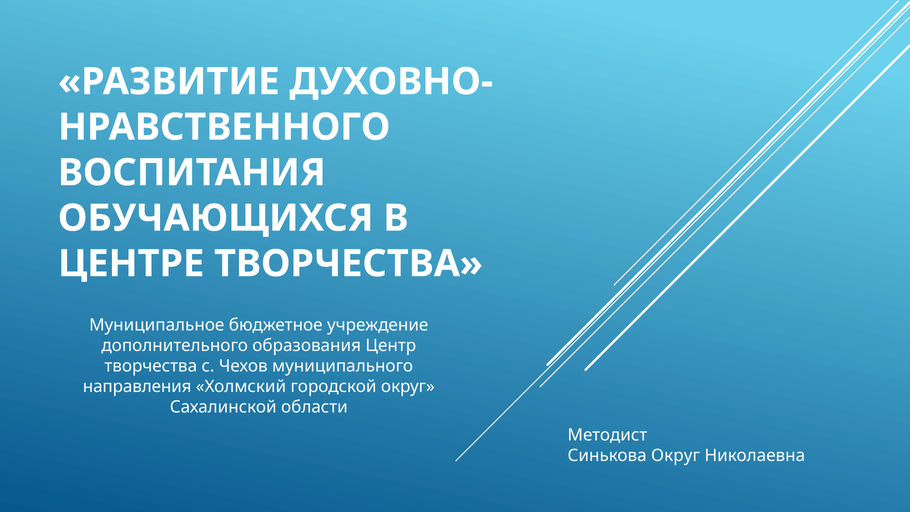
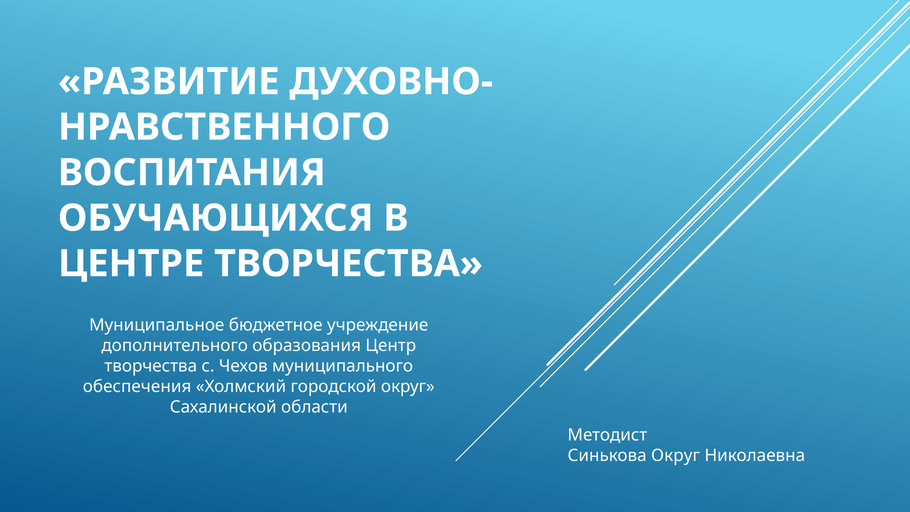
направления: направления -> обеспечения (137, 386)
